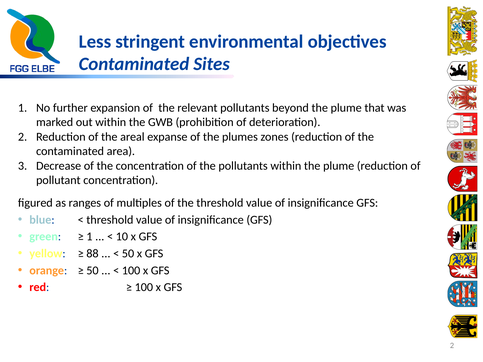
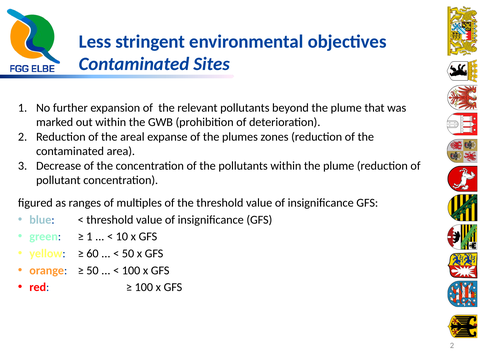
88: 88 -> 60 (92, 254)
